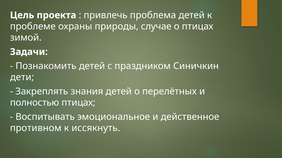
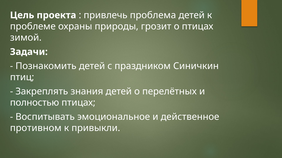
случае: случае -> грозит (156, 27)
дети: дети -> птиц (22, 78)
иссякнуть: иссякнуть -> привыкли (96, 129)
